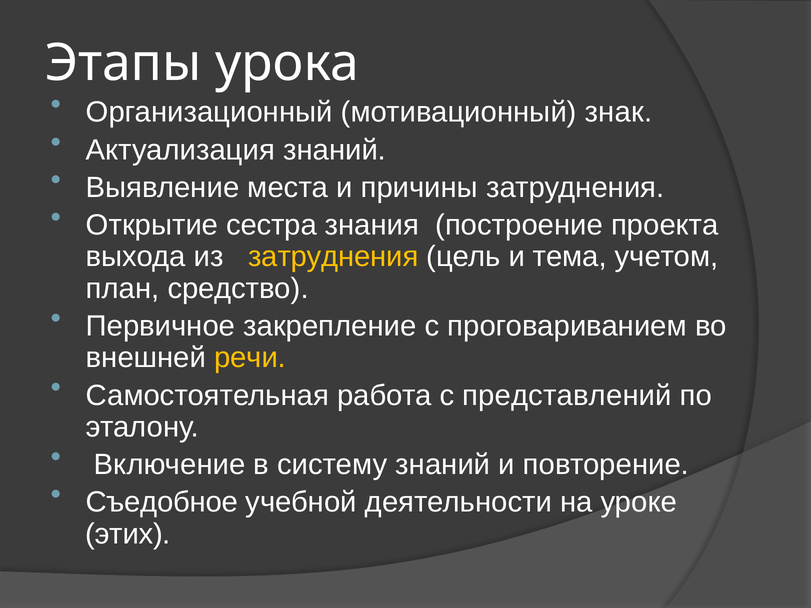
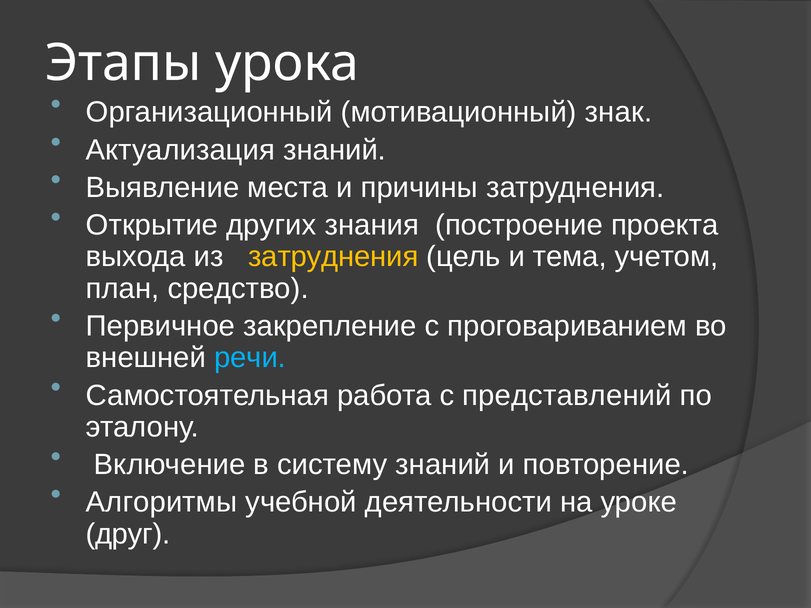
сестра: сестра -> других (271, 225)
речи colour: yellow -> light blue (250, 358)
Съедобное: Съедобное -> Алгоритмы (161, 502)
этих: этих -> друг (128, 534)
